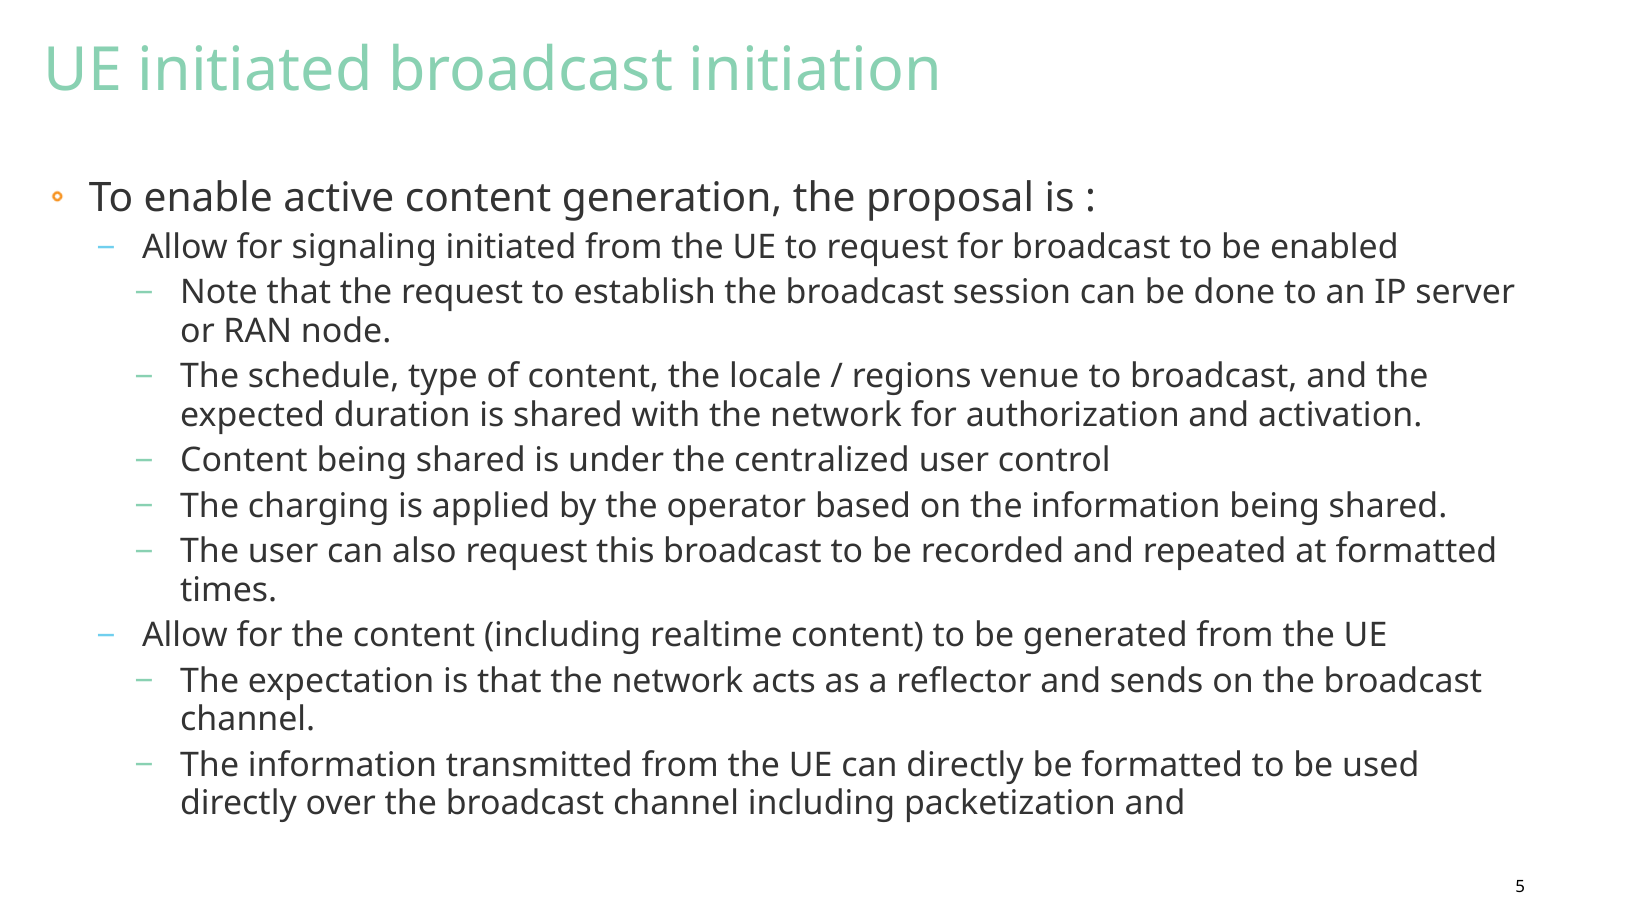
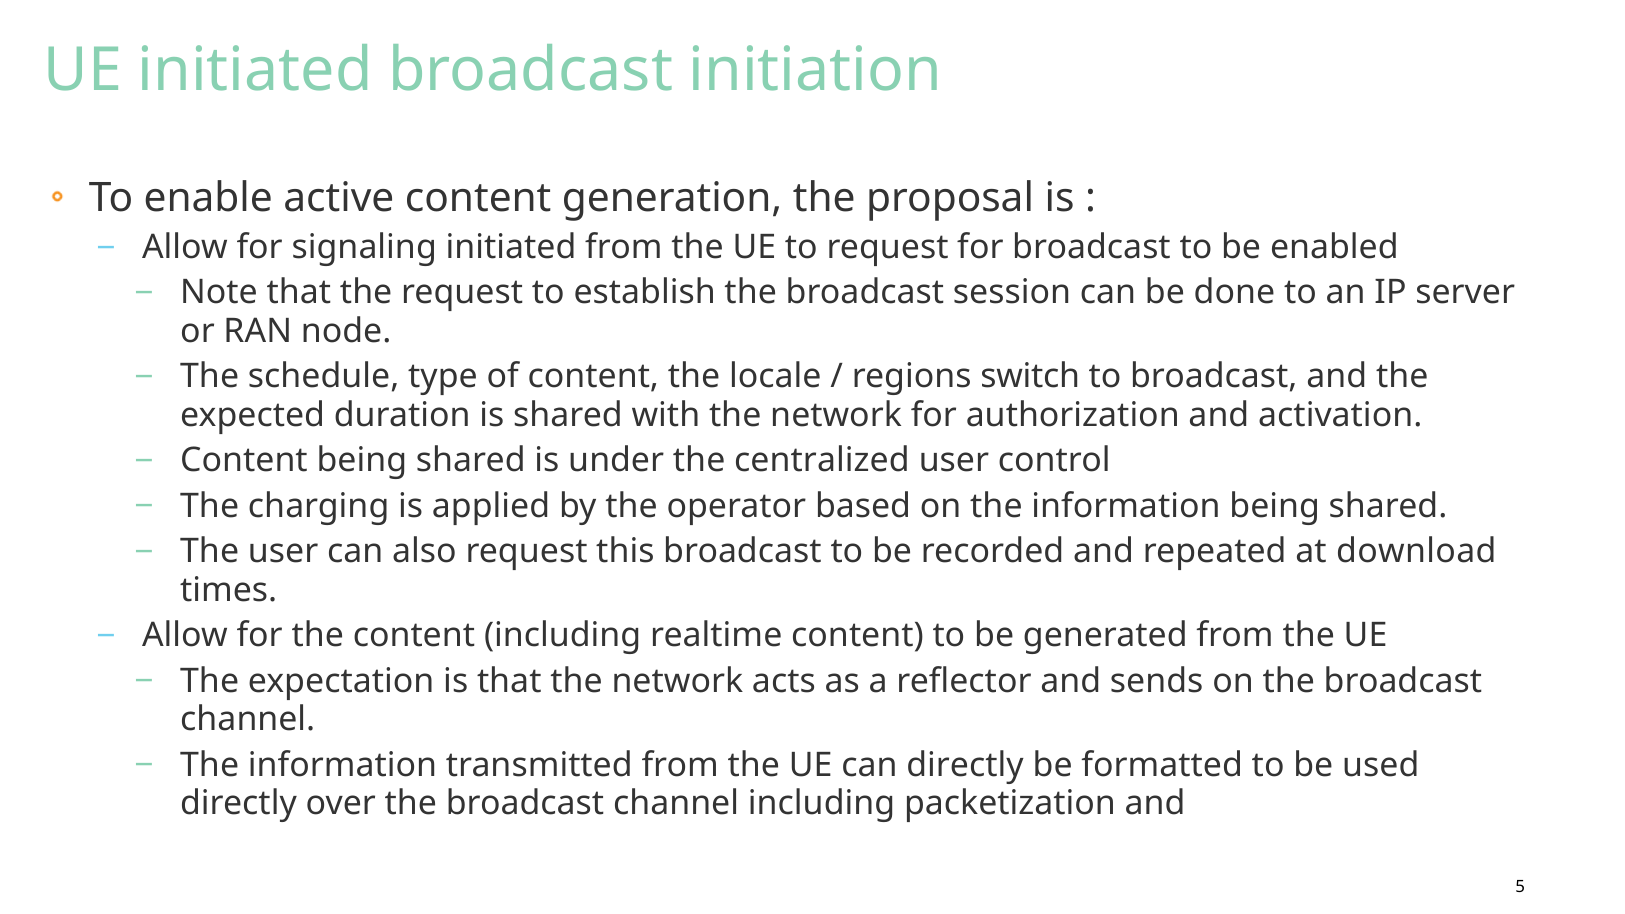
venue: venue -> switch (1030, 377)
at formatted: formatted -> download (1416, 552)
